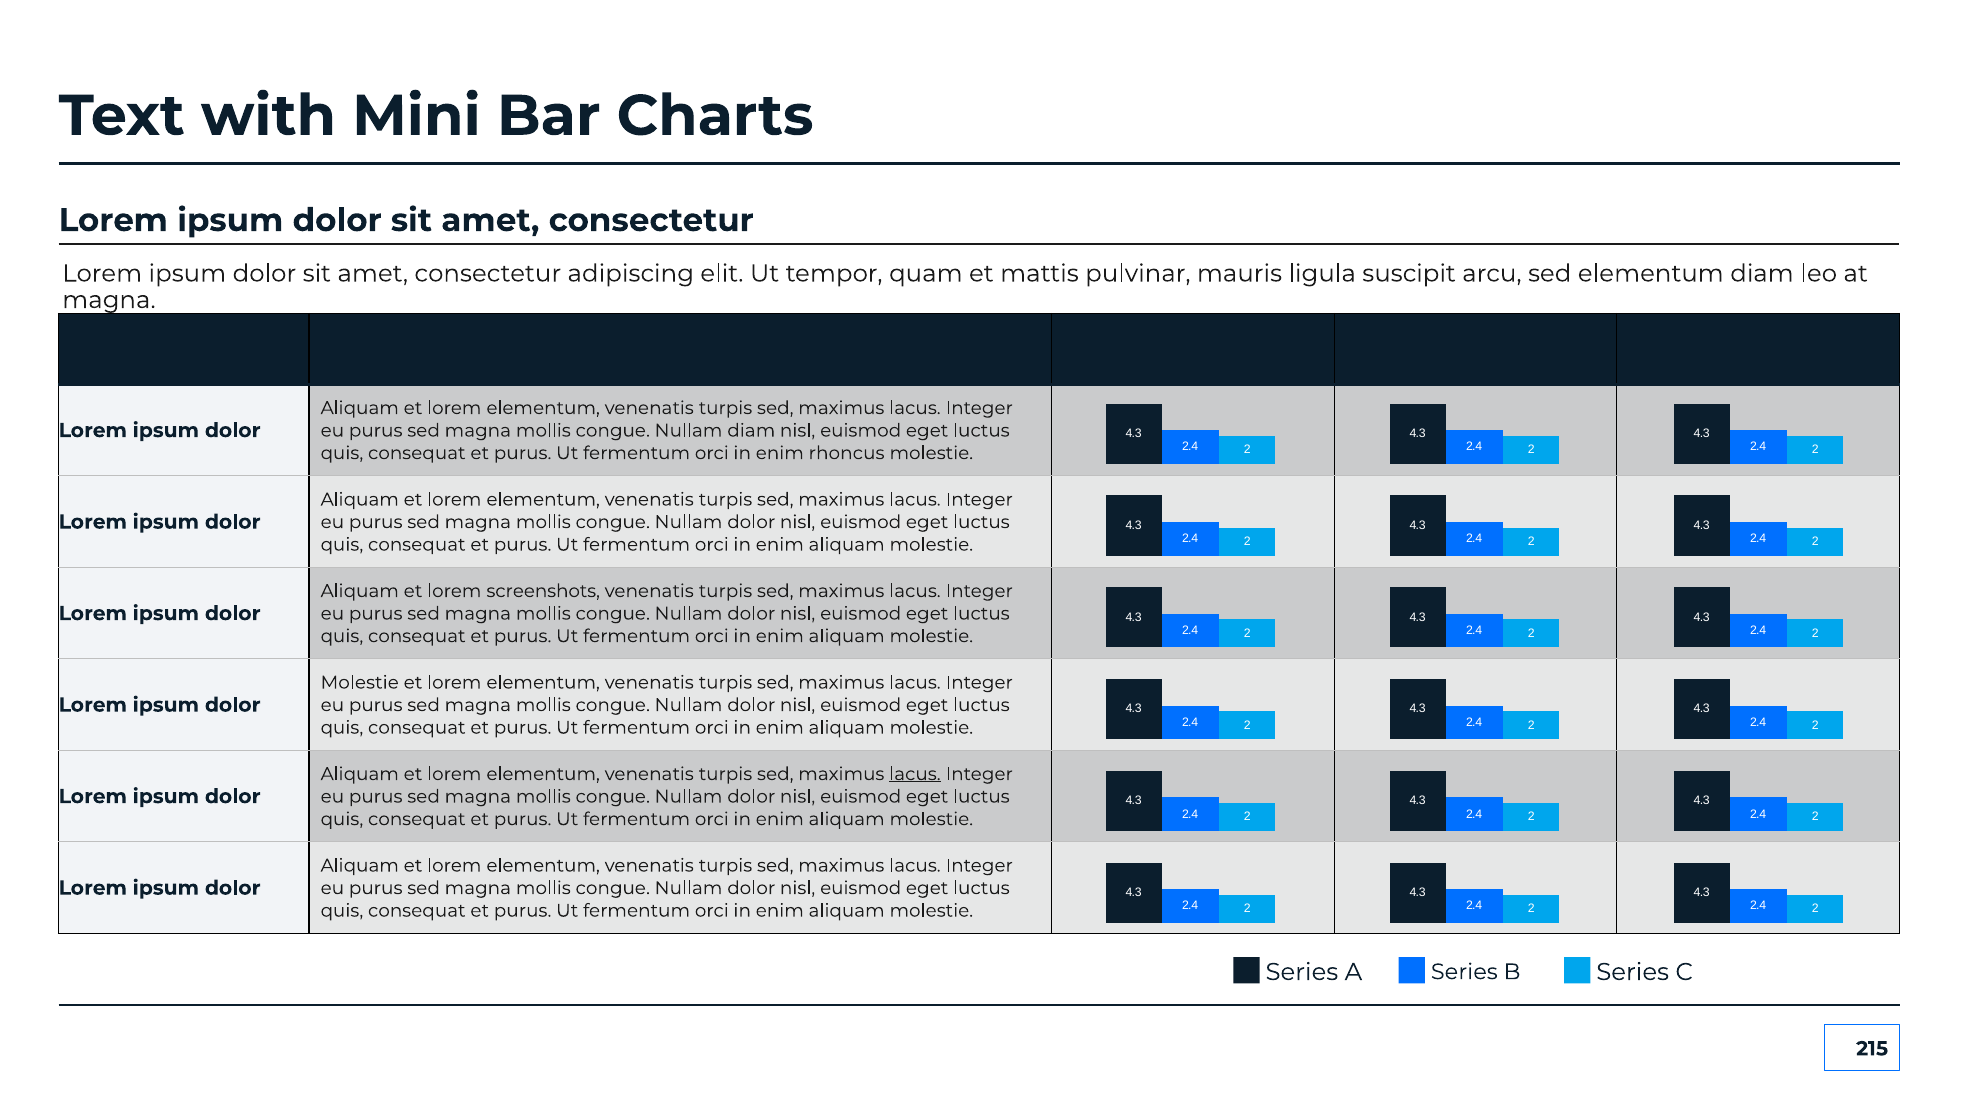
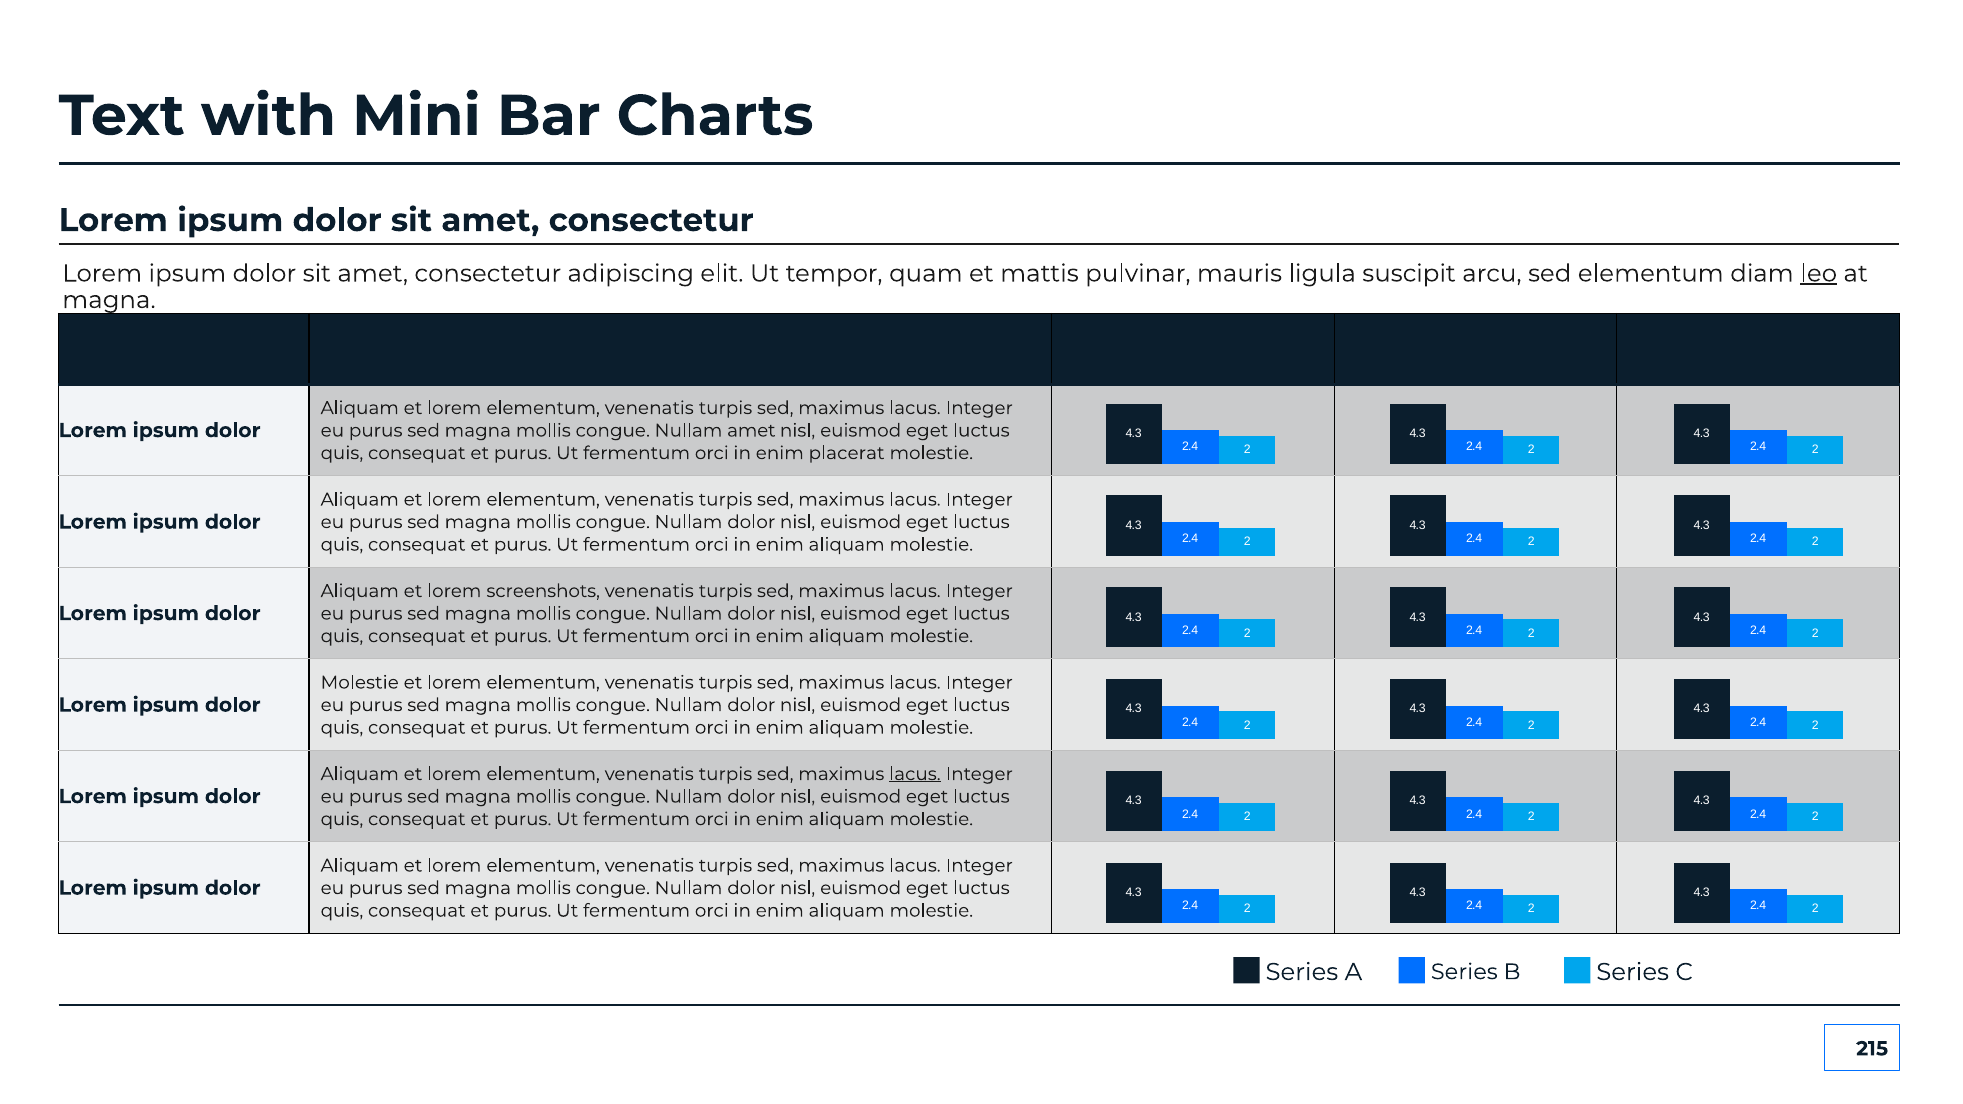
leo underline: none -> present (1819, 273)
Nullam diam: diam -> amet (751, 431)
rhoncus: rhoncus -> placerat (847, 453)
